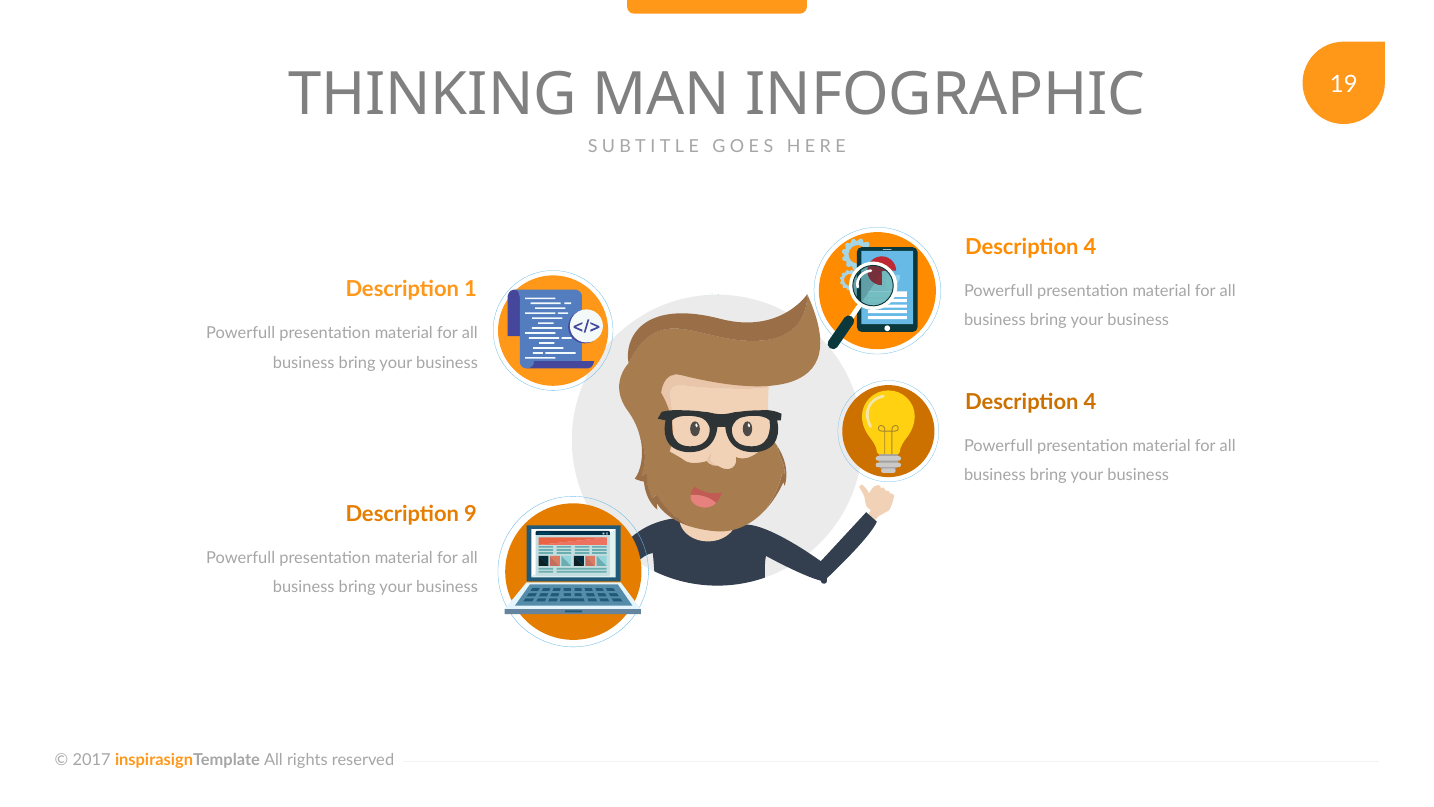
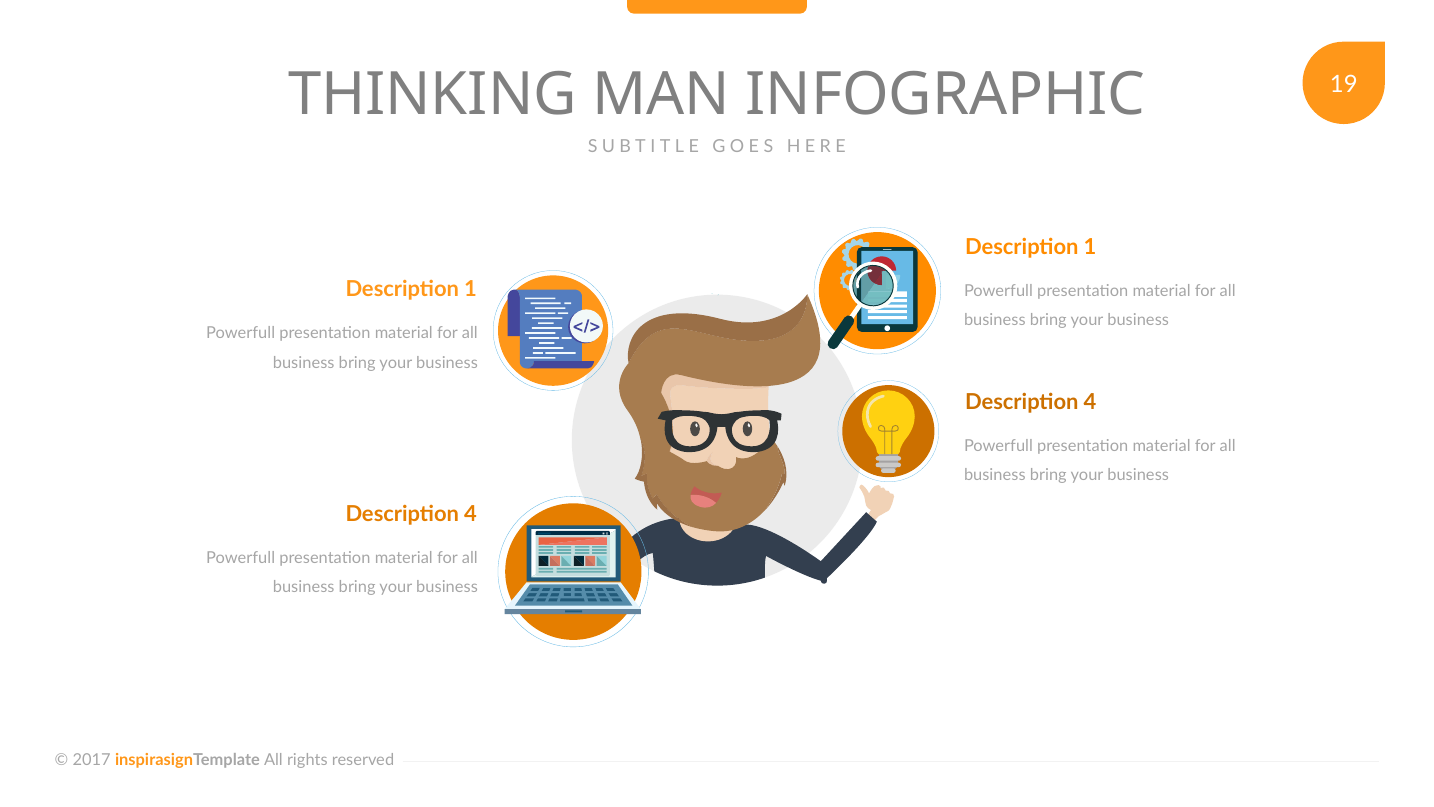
4: 4 -> 1 (1090, 247)
9: 9 -> 4 (471, 514)
